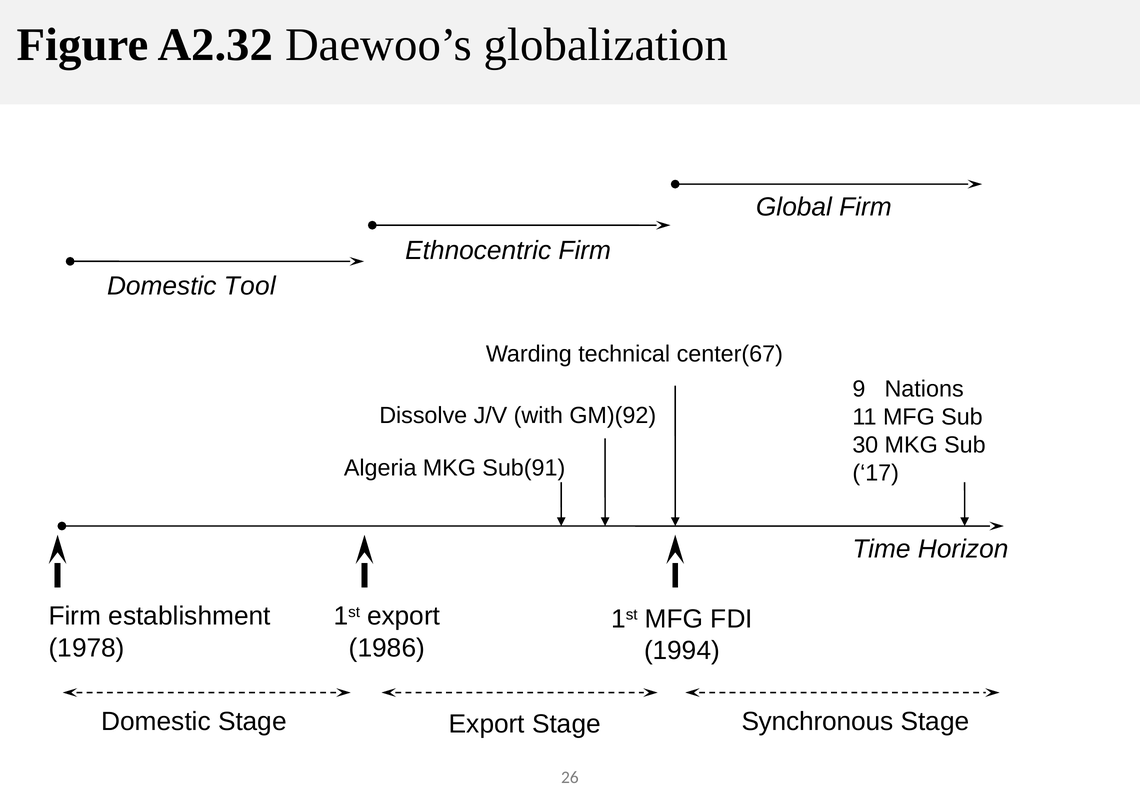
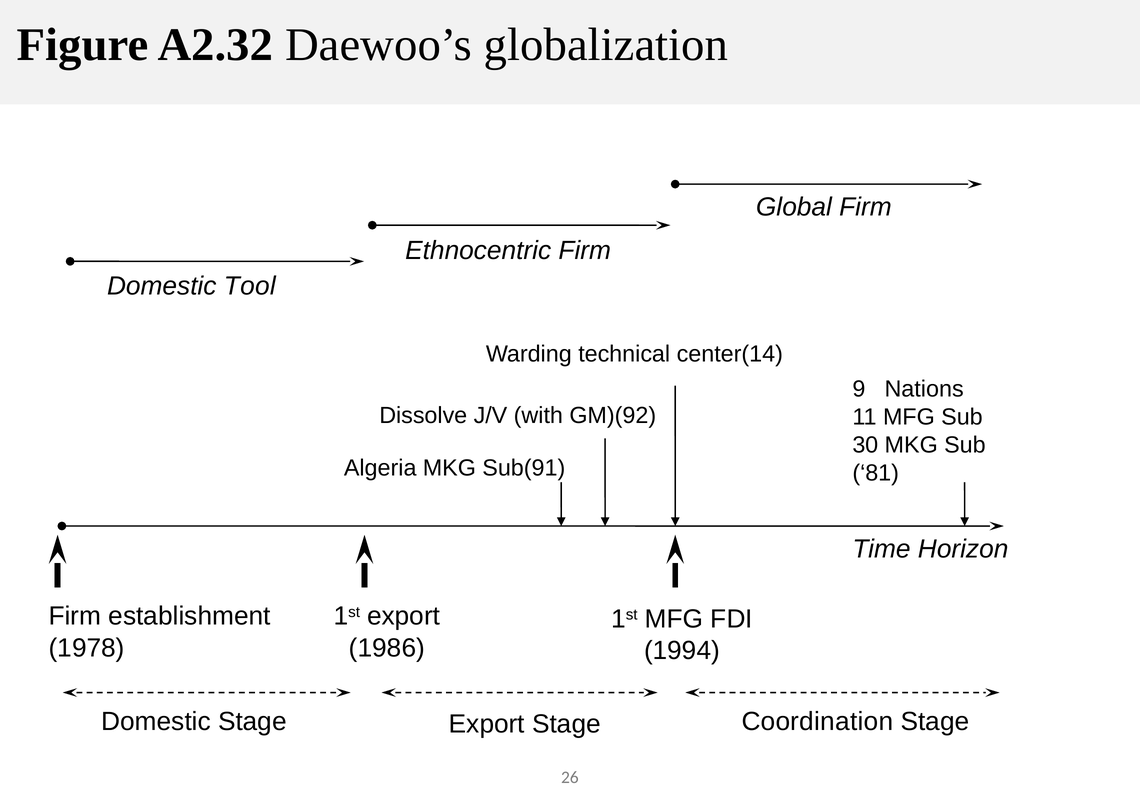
center(67: center(67 -> center(14 (730, 354)
17: 17 -> 81 (876, 473)
Synchronous: Synchronous -> Coordination (817, 722)
